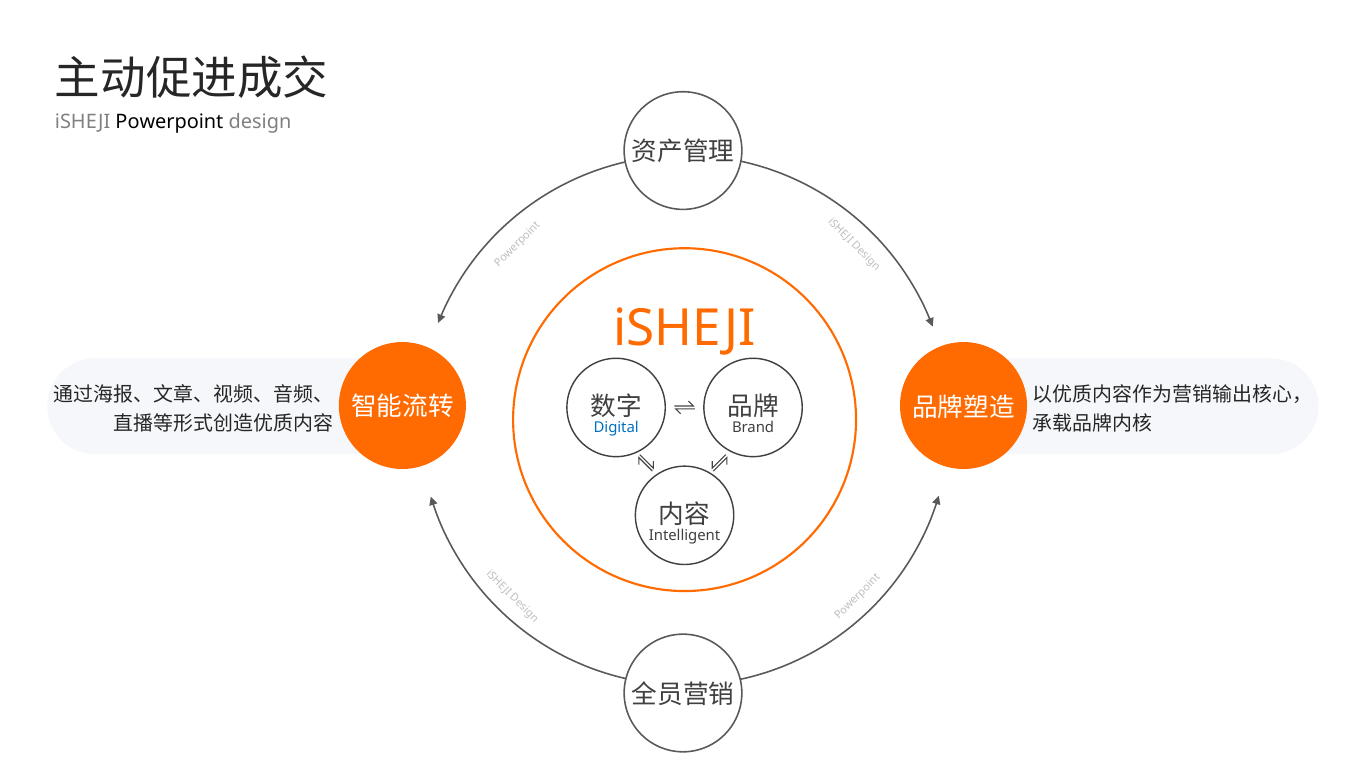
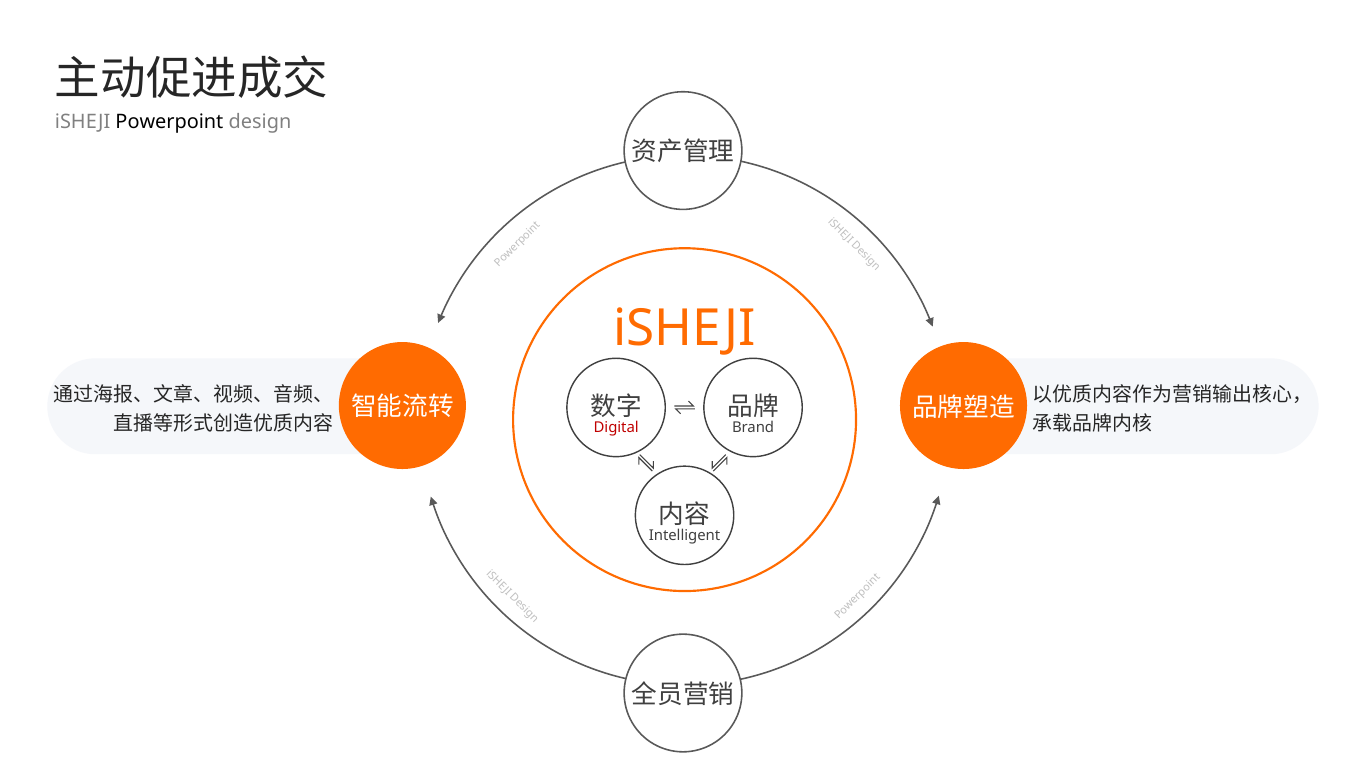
Digital colour: blue -> red (616, 428)
